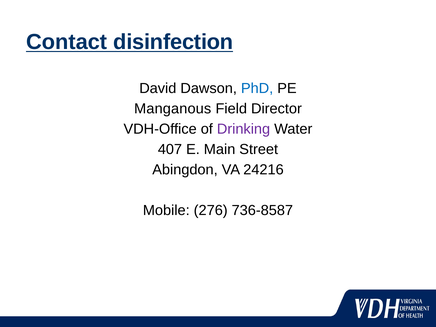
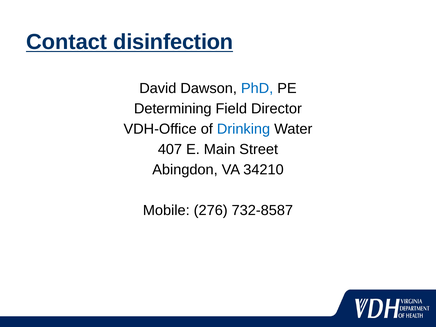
Manganous: Manganous -> Determining (173, 109)
Drinking colour: purple -> blue (244, 129)
24216: 24216 -> 34210 (263, 170)
736-8587: 736-8587 -> 732-8587 (262, 210)
